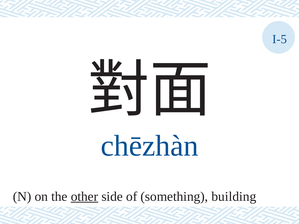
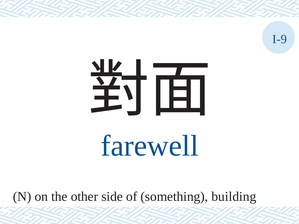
I-5: I-5 -> I-9 (280, 39)
chēzhàn: chēzhàn -> farewell (150, 146)
other underline: present -> none (84, 197)
